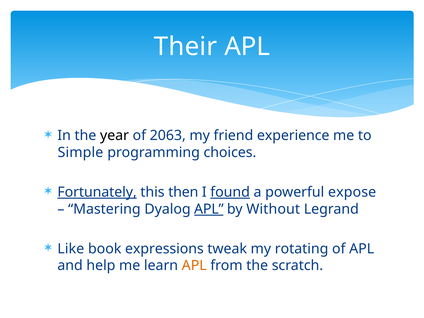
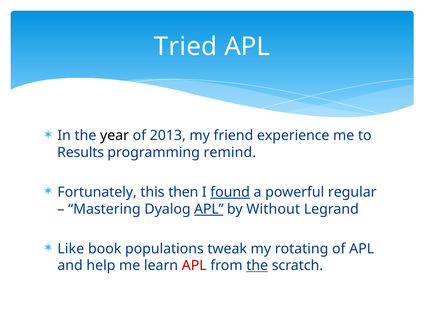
Their: Their -> Tried (186, 47)
2063: 2063 -> 2013 (168, 136)
Simple: Simple -> Results (81, 153)
choices: choices -> remind (230, 153)
Fortunately underline: present -> none (97, 192)
expose: expose -> regular (352, 192)
expressions: expressions -> populations (164, 249)
APL colour: orange -> red (194, 266)
the underline: none -> present (257, 266)
